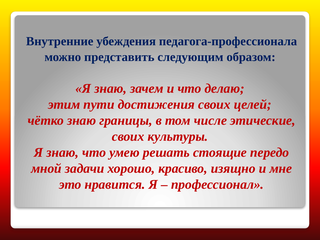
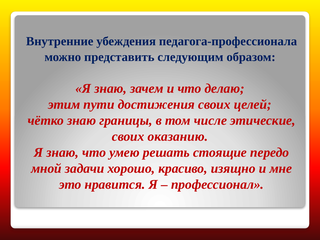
культуры: культуры -> оказанию (178, 136)
